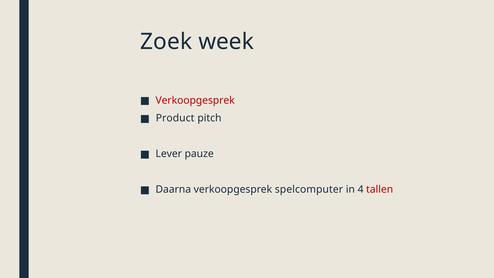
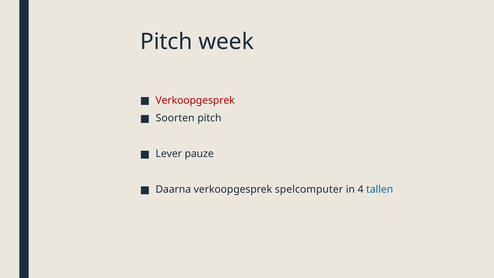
Zoek: Zoek -> Pitch (166, 42)
Product: Product -> Soorten (175, 118)
tallen colour: red -> blue (380, 189)
